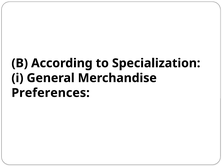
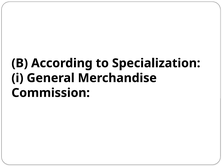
Preferences: Preferences -> Commission (51, 93)
